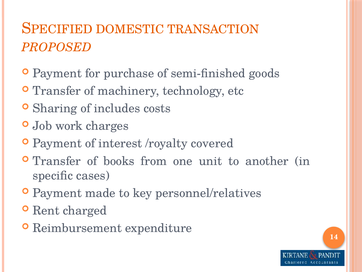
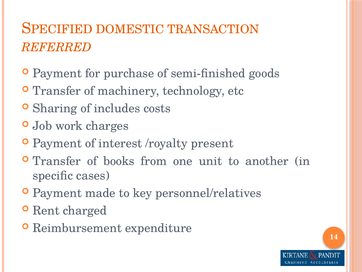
PROPOSED: PROPOSED -> REFERRED (57, 47)
covered: covered -> present (212, 143)
